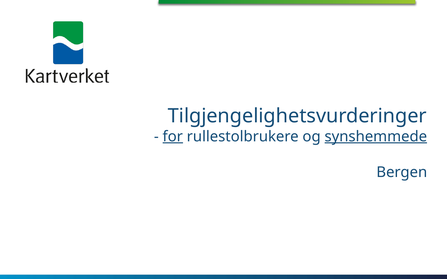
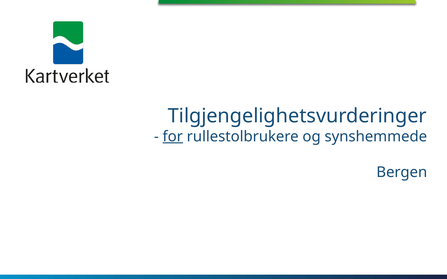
synshemmede underline: present -> none (376, 137)
